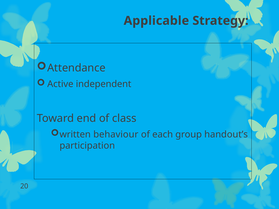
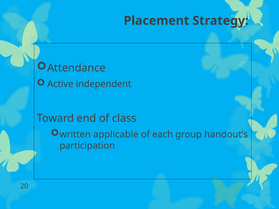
Applicable: Applicable -> Placement (156, 21)
behaviour: behaviour -> applicable (116, 135)
